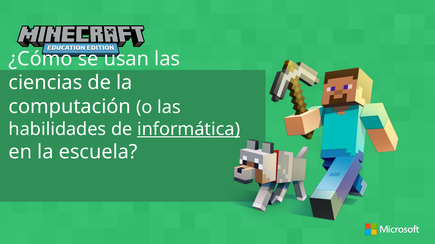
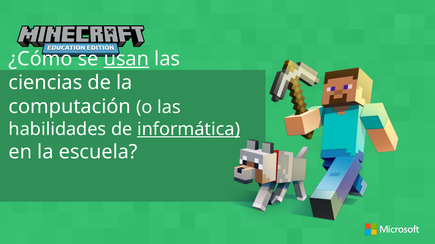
usan underline: none -> present (126, 59)
